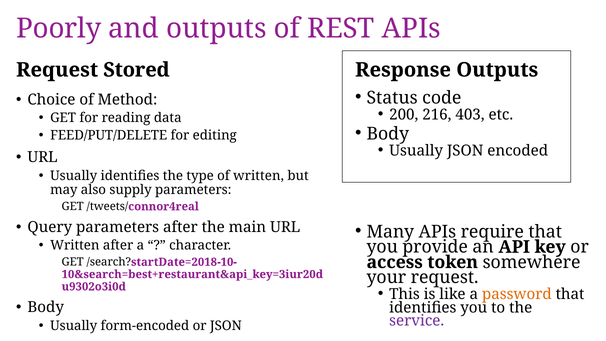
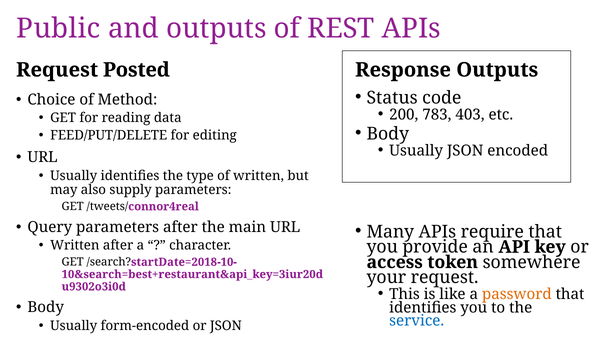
Poorly: Poorly -> Public (58, 29)
Stored: Stored -> Posted (136, 70)
216: 216 -> 783 (437, 115)
service colour: purple -> blue (417, 320)
